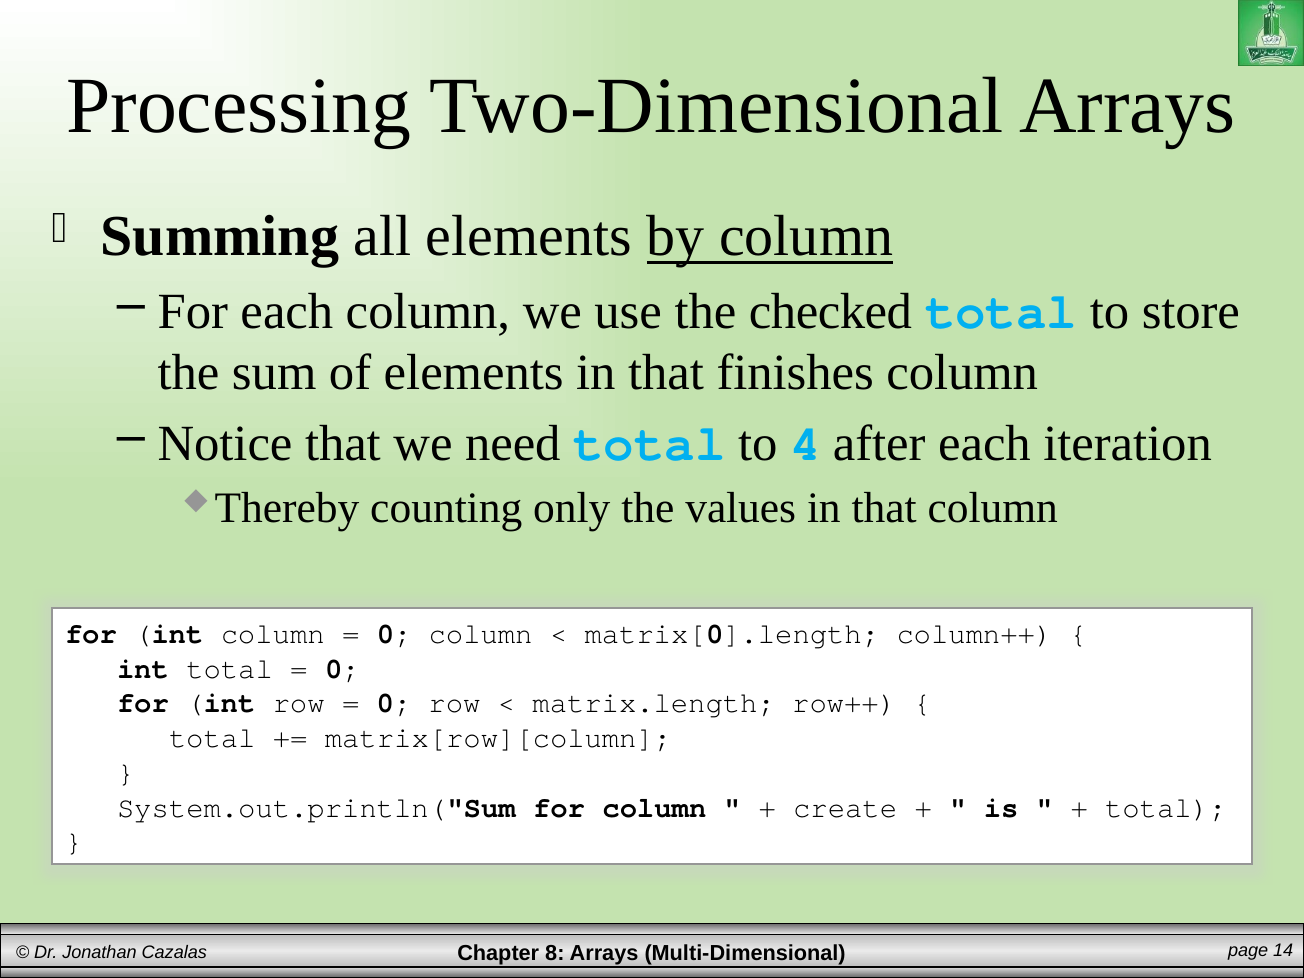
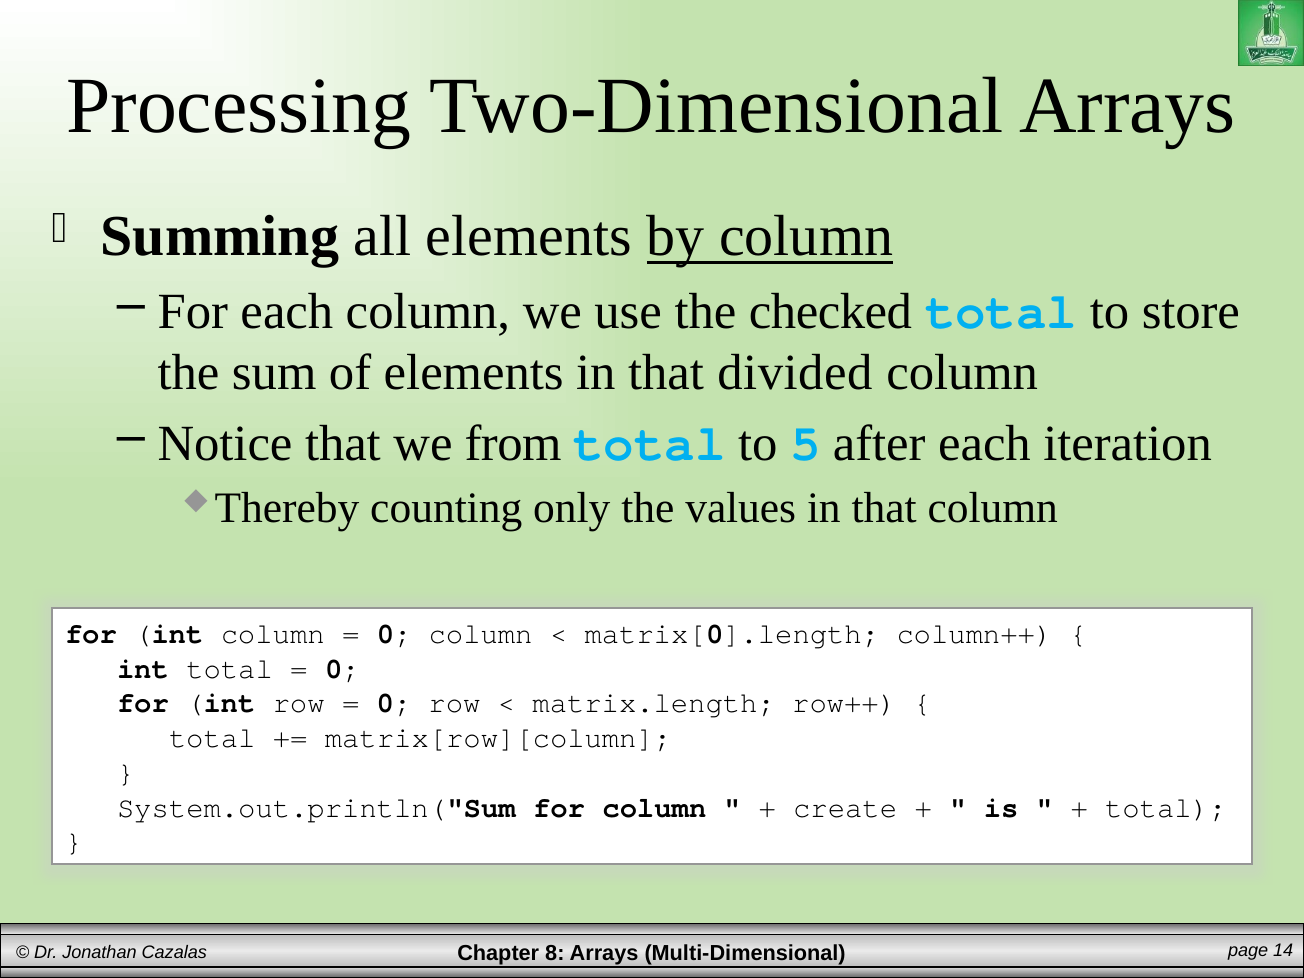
finishes: finishes -> divided (795, 372)
need: need -> from (513, 444)
4: 4 -> 5 (805, 444)
